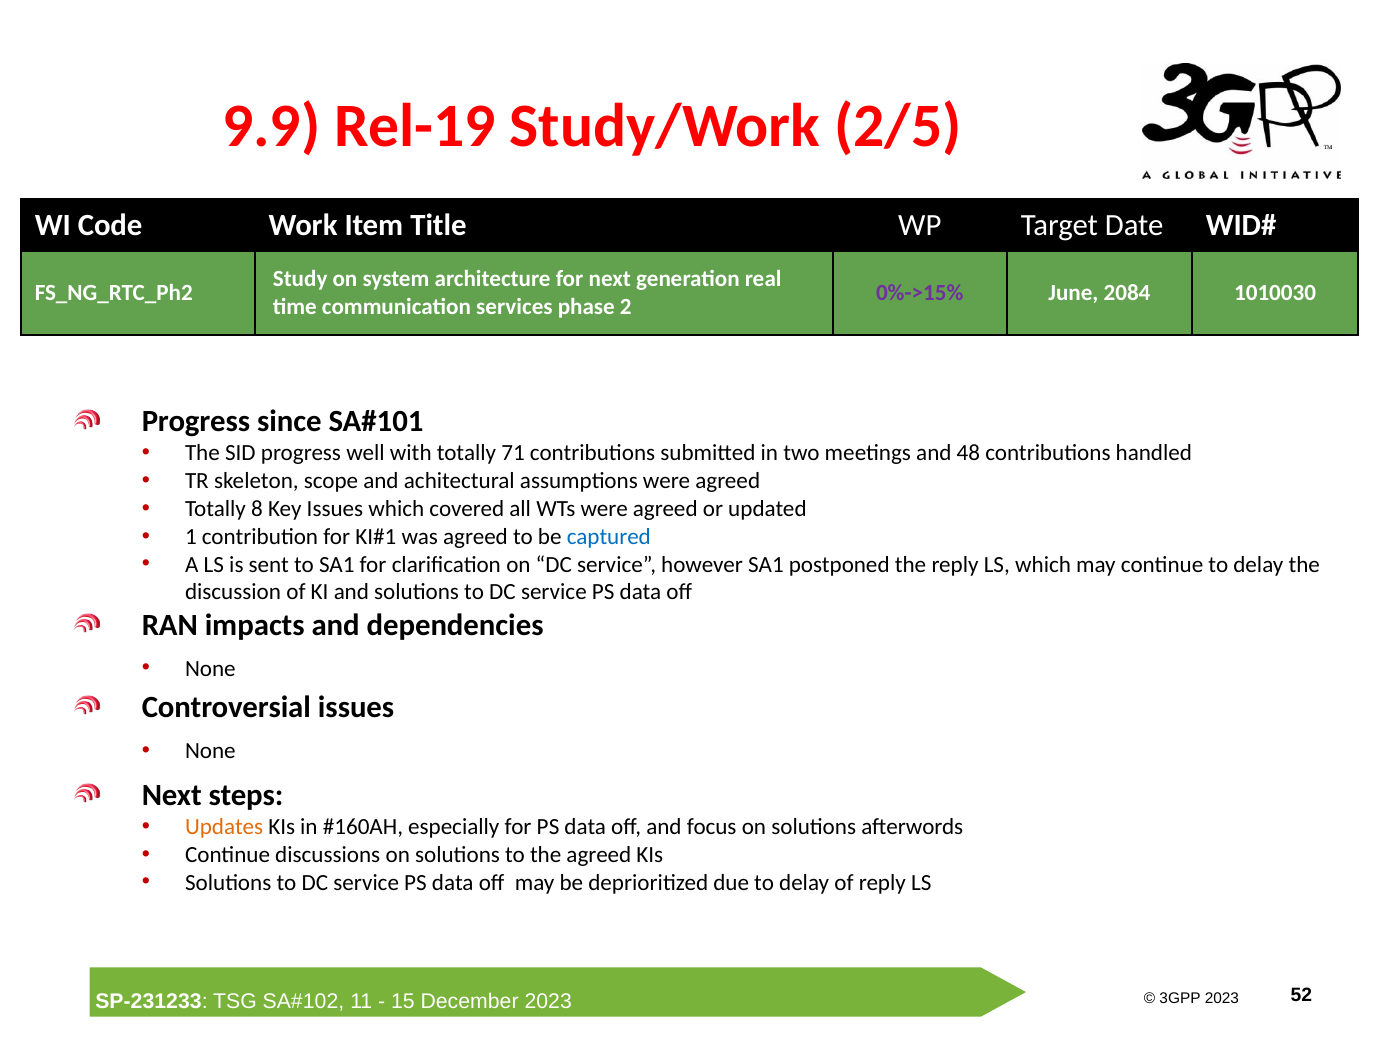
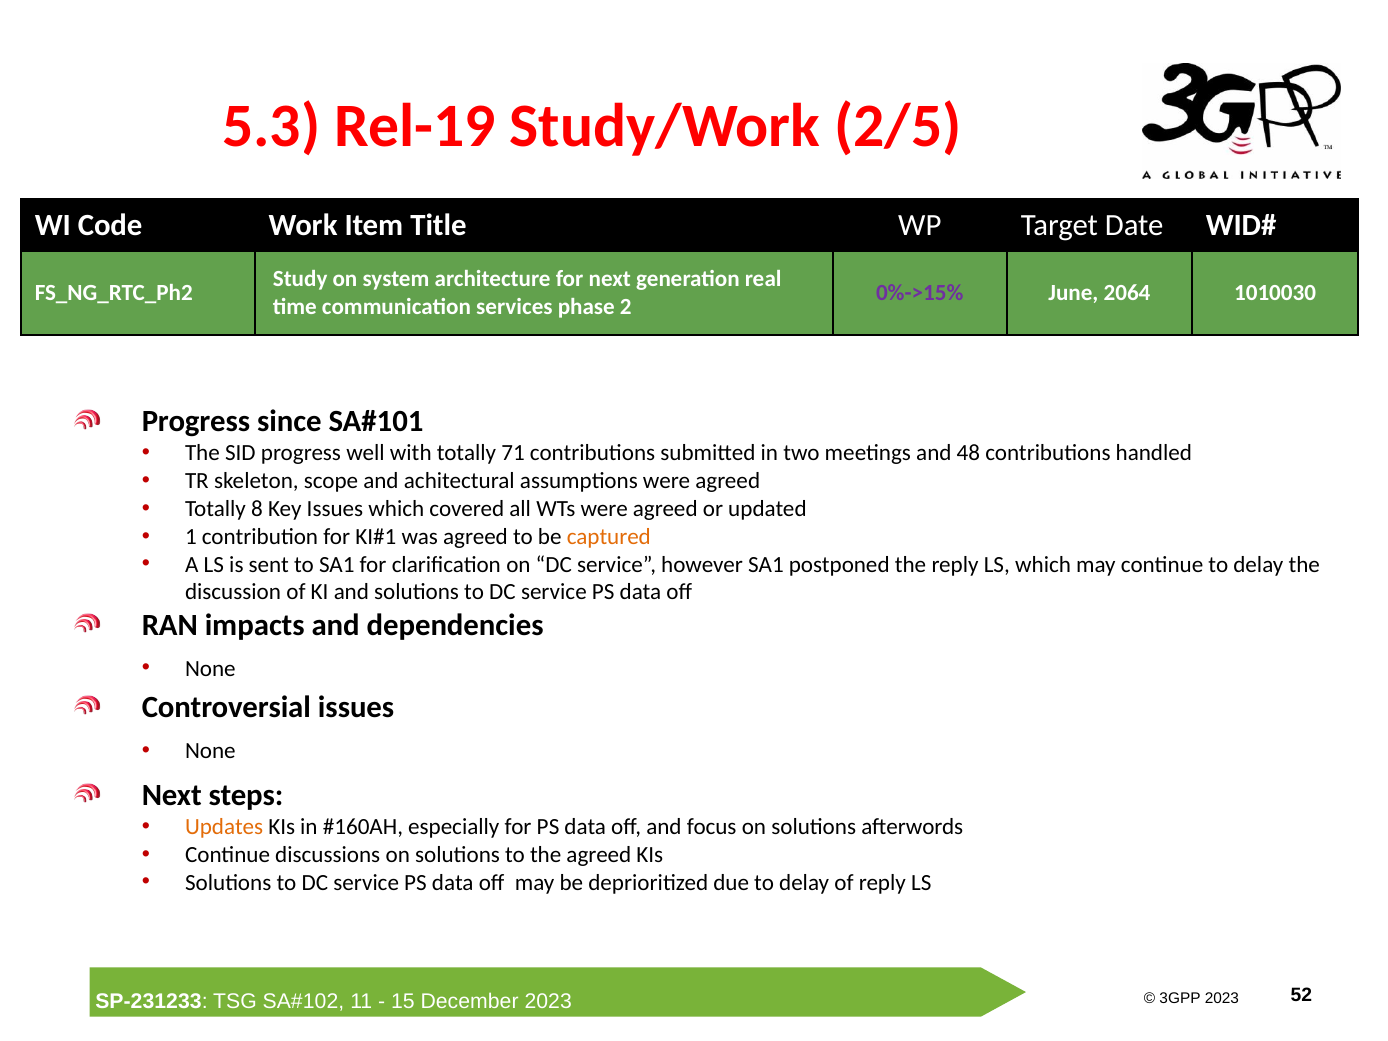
9.9: 9.9 -> 5.3 (271, 126)
2084: 2084 -> 2064 (1127, 293)
captured colour: blue -> orange (609, 537)
